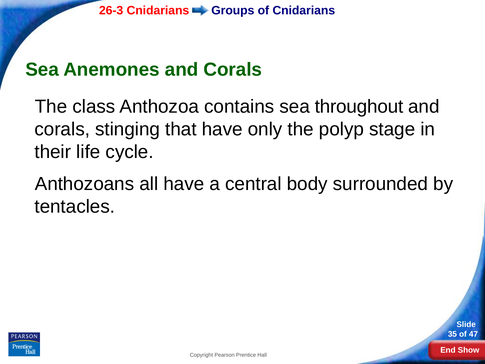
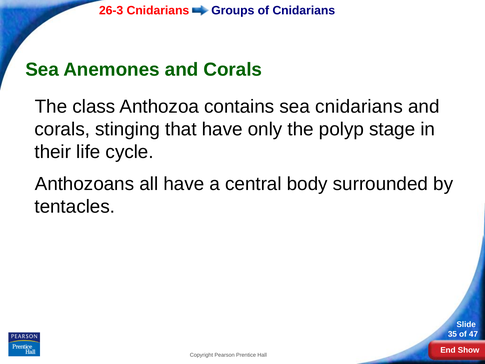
sea throughout: throughout -> cnidarians (359, 107)
